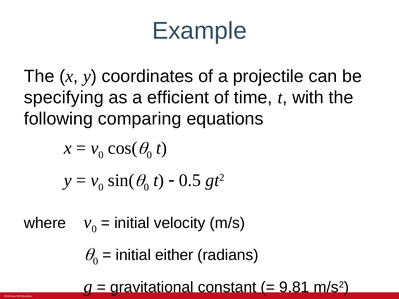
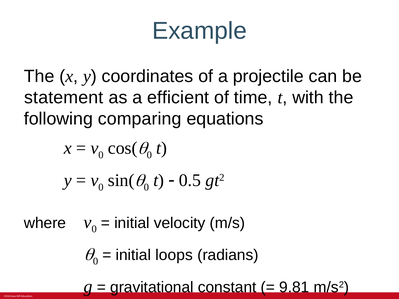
specifying: specifying -> statement (64, 98)
either: either -> loops (174, 255)
